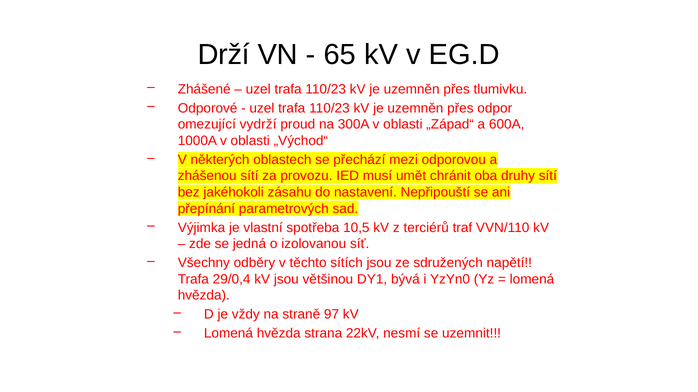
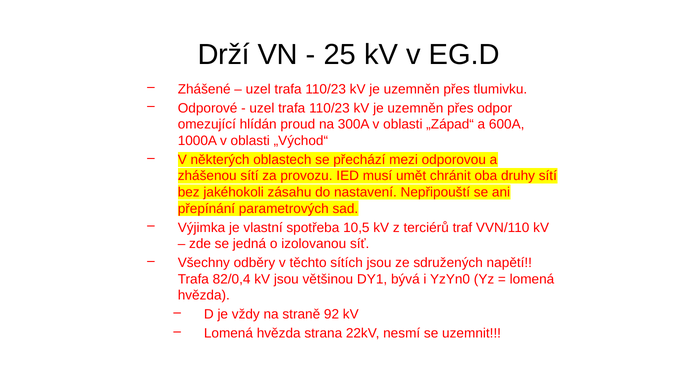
65: 65 -> 25 (340, 55)
vydrží: vydrží -> hlídán (258, 125)
29/0,4: 29/0,4 -> 82/0,4 (232, 280)
97: 97 -> 92 (332, 315)
